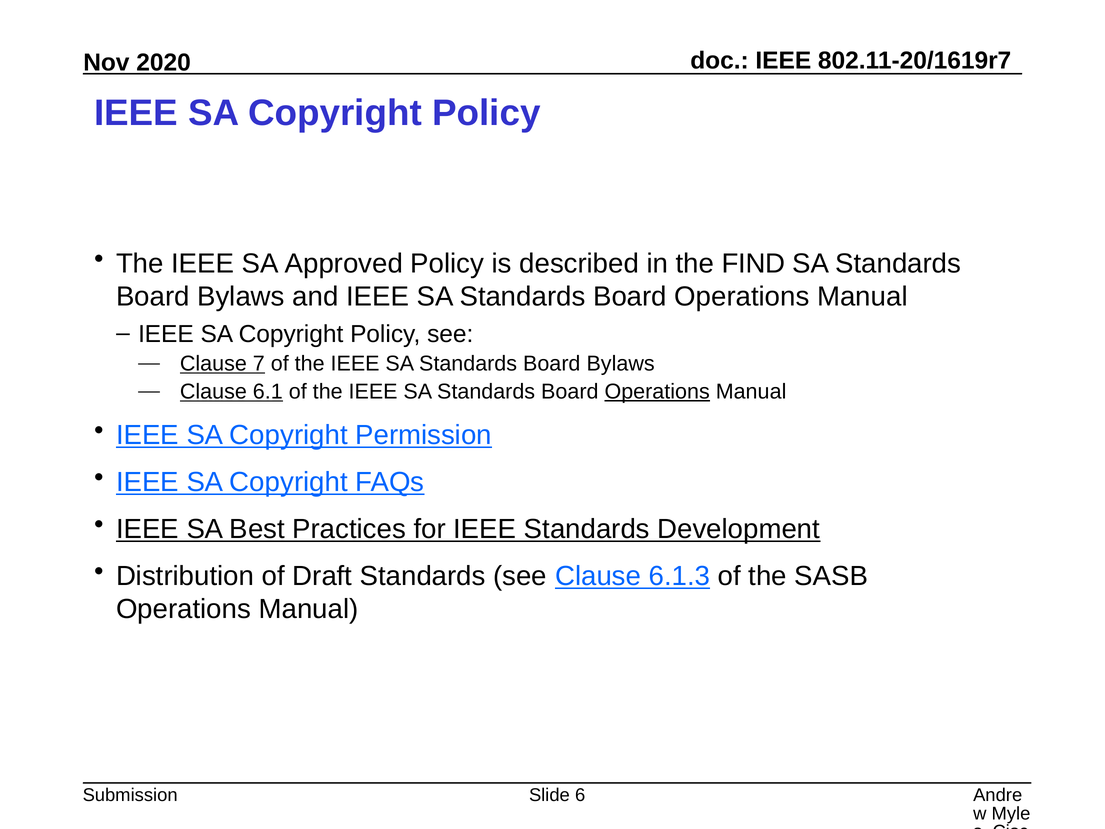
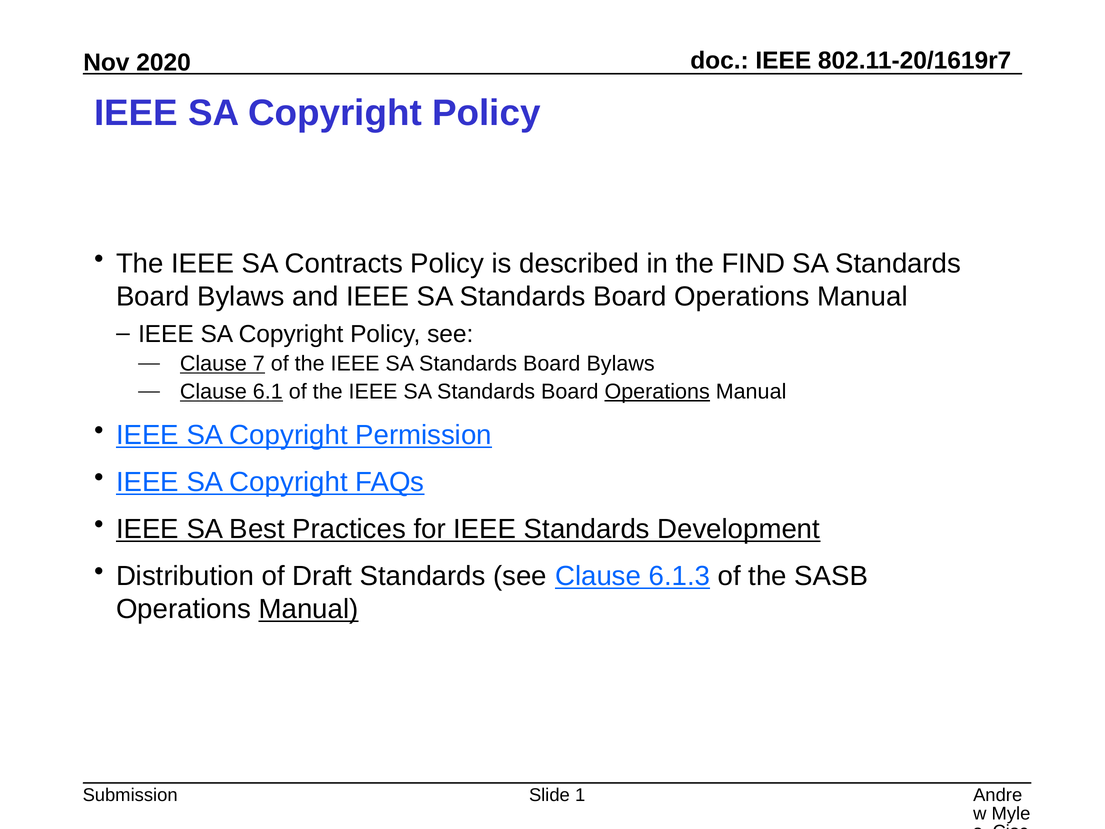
Approved: Approved -> Contracts (344, 263)
Manual underline: none -> present (309, 609)
6: 6 -> 1 (580, 795)
